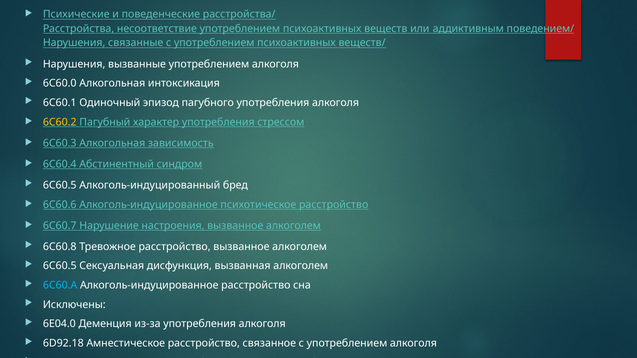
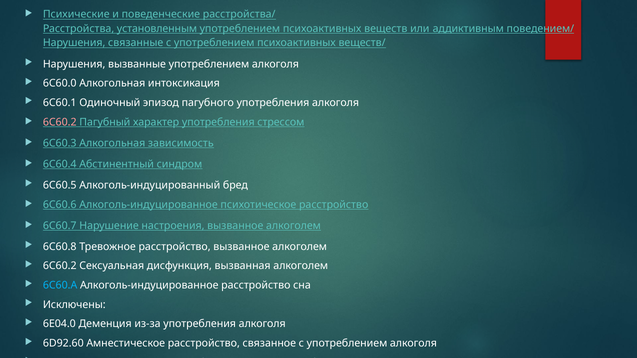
несоответствие: несоответствие -> установленным (157, 29)
6C60.2 colour: yellow -> pink (60, 122)
6C60.5: 6C60.5 -> 6C60.2 (60, 266)
6D92.18: 6D92.18 -> 6D92.60 (63, 344)
